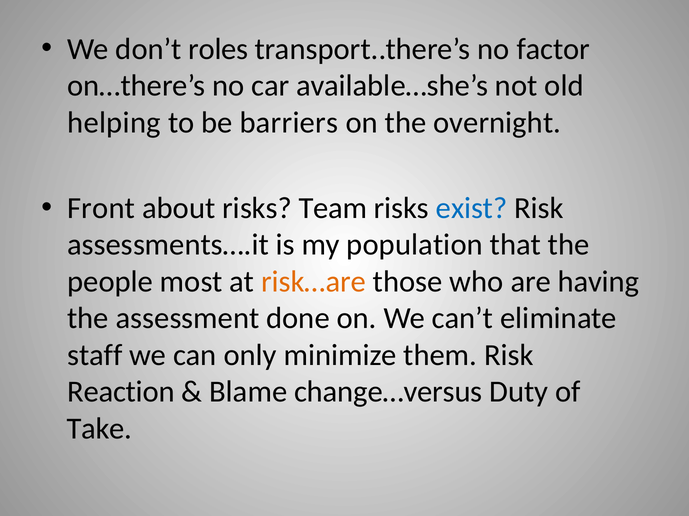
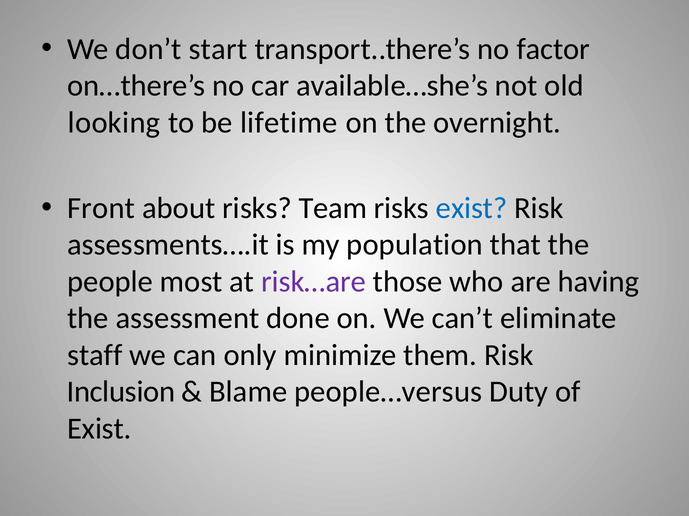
roles: roles -> start (218, 49)
helping: helping -> looking (114, 123)
barriers: barriers -> lifetime (289, 123)
risk…are colour: orange -> purple (314, 282)
Reaction: Reaction -> Inclusion (121, 392)
change…versus: change…versus -> people…versus (388, 392)
Take: Take -> Exist (99, 429)
